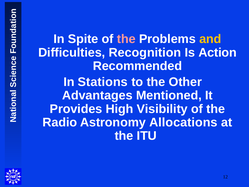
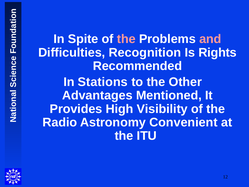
and colour: yellow -> pink (210, 39)
Action: Action -> Rights (218, 52)
Allocations: Allocations -> Convenient (183, 122)
